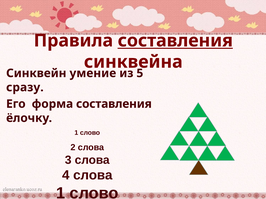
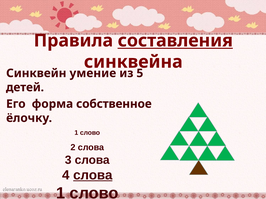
сразу: сразу -> детей (25, 88)
форма составления: составления -> собственное (114, 104)
слова underline: none -> present (93, 176)
